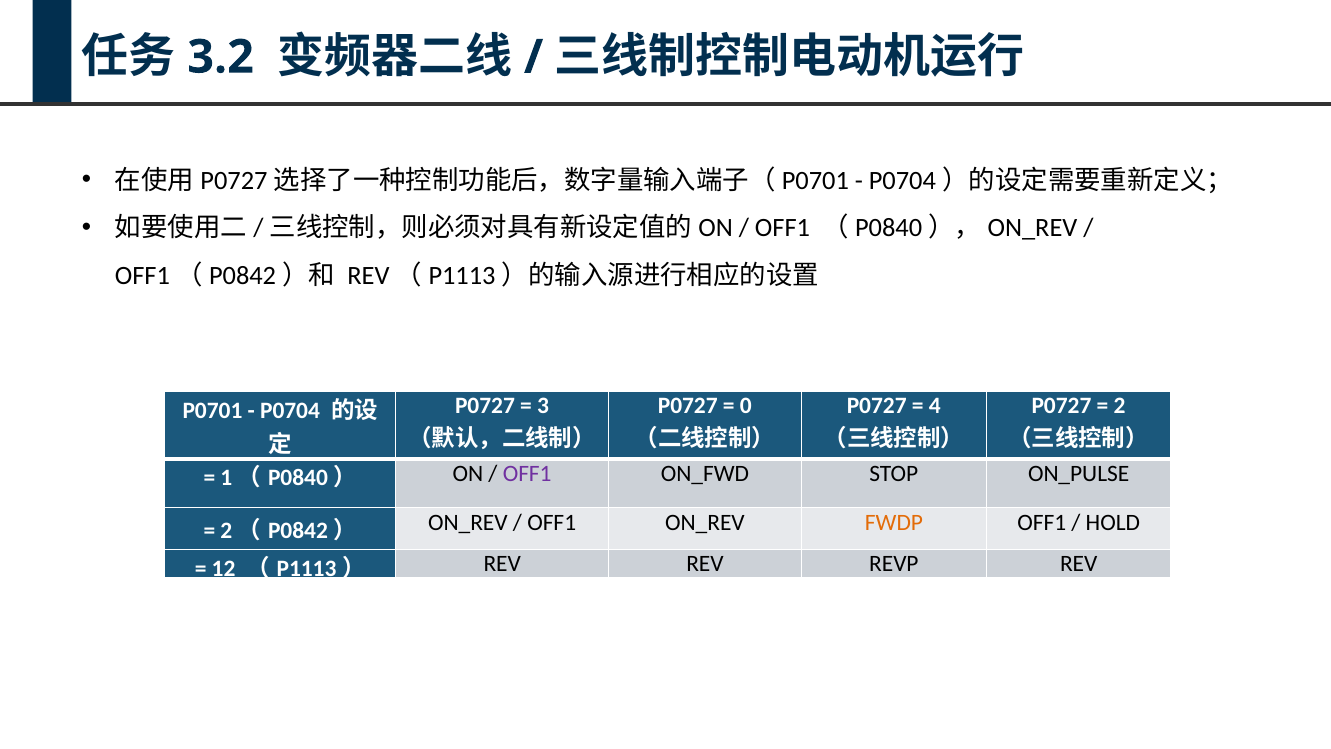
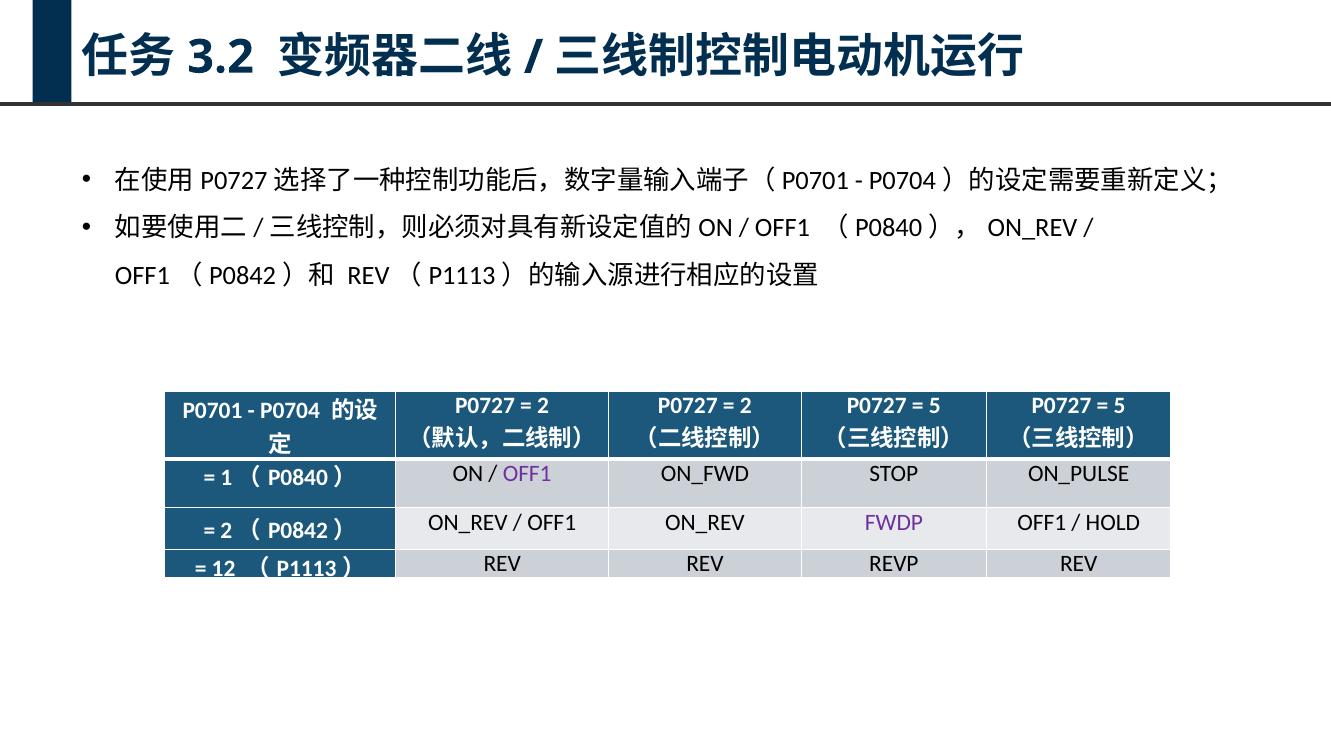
3: 3 -> 2 (543, 406)
0: 0 -> 2 (746, 406)
4: 4 -> 5 (935, 406)
2: 2 -> 5 (1119, 406)
FWDP colour: orange -> purple (894, 522)
